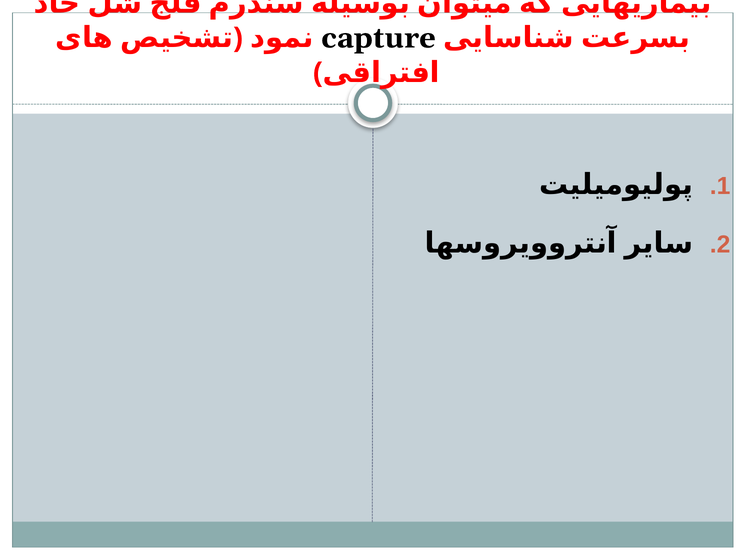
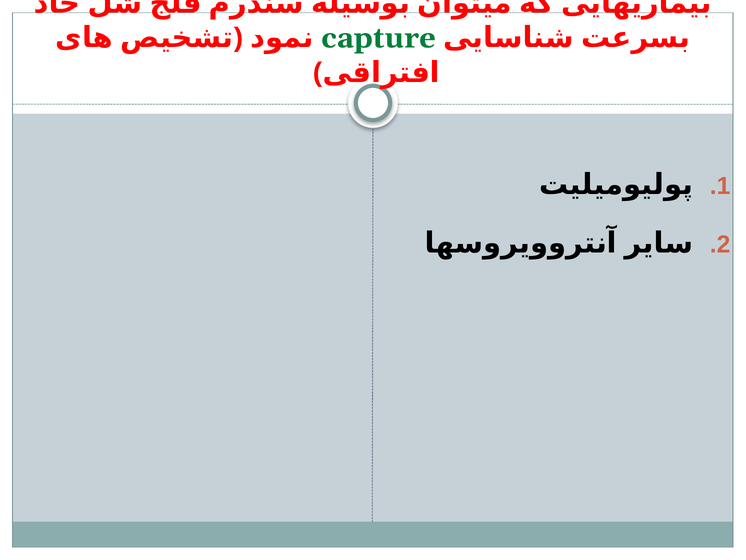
capture colour: black -> green (378, 38)
